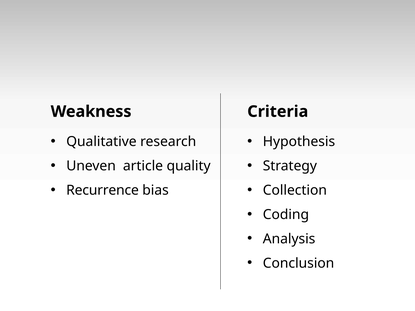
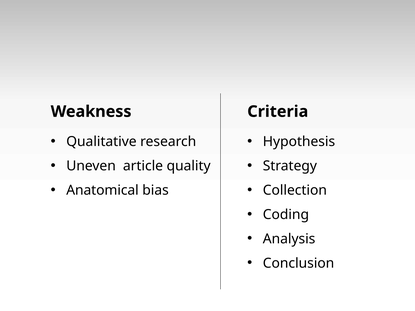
Recurrence: Recurrence -> Anatomical (102, 190)
